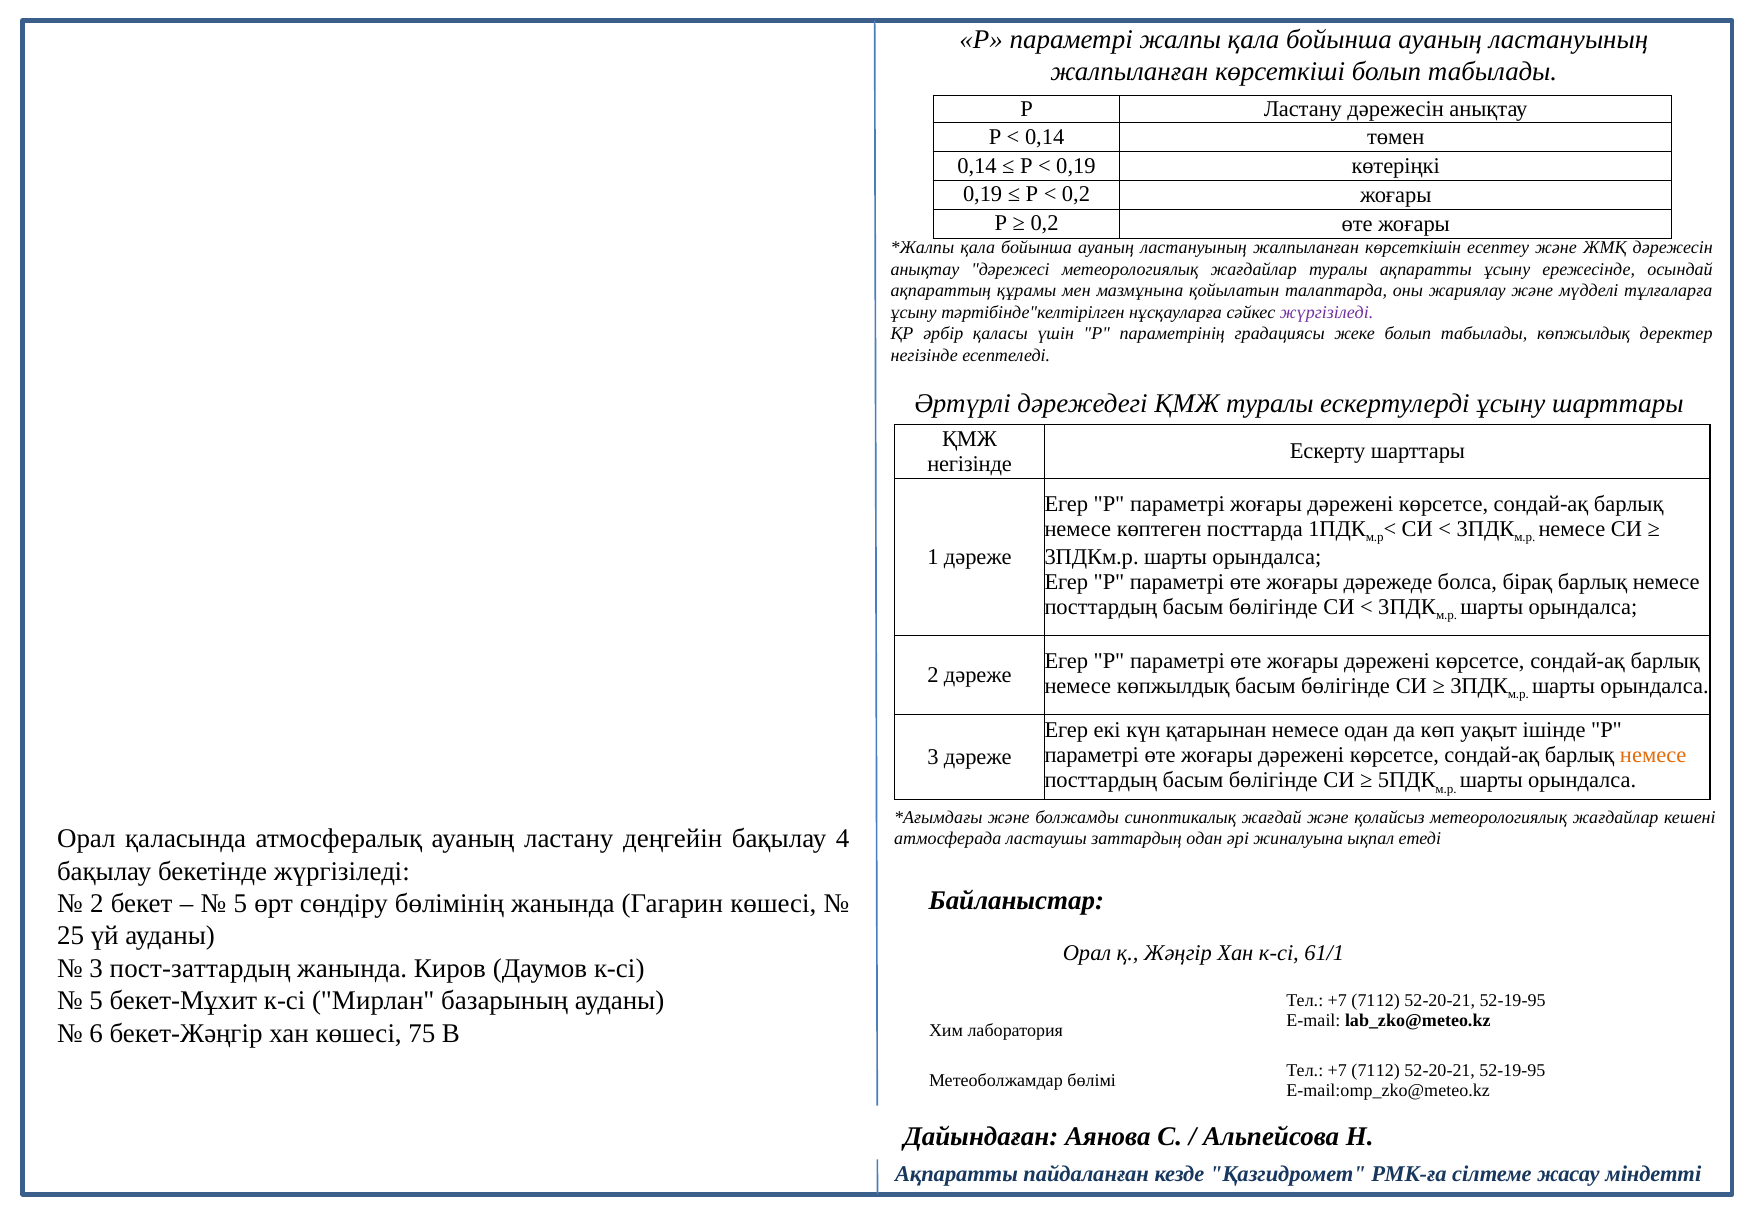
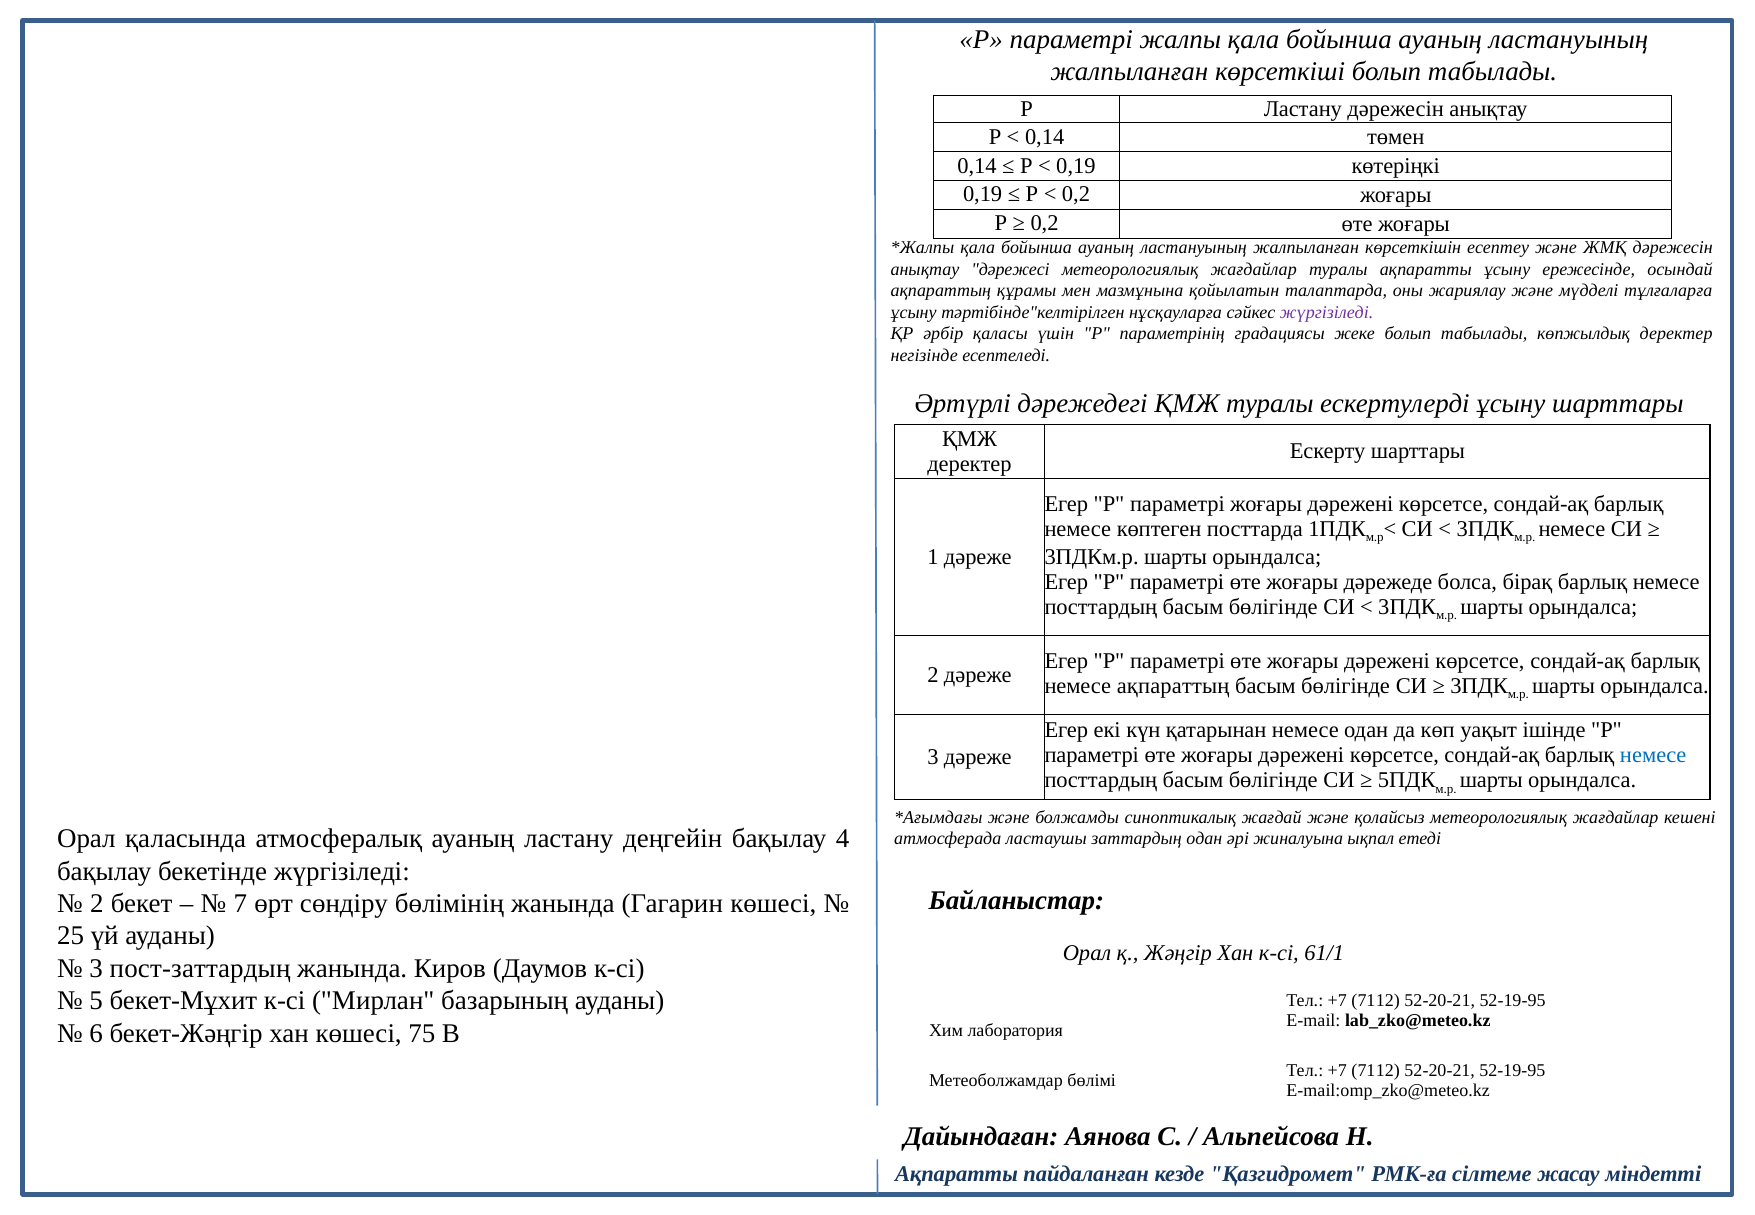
негізінде: негізінде -> деректер (969, 464)
немесе көпжылдық: көпжылдық -> ақпараттың (1173, 686)
немесе colour: orange -> blue (1653, 755)
5: 5 -> 7 (240, 904)
